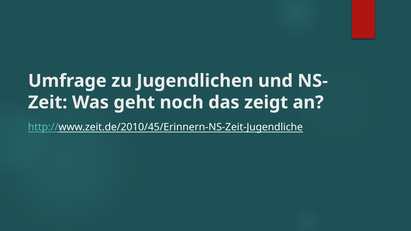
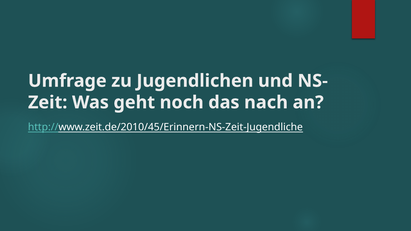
zeigt: zeigt -> nach (266, 102)
